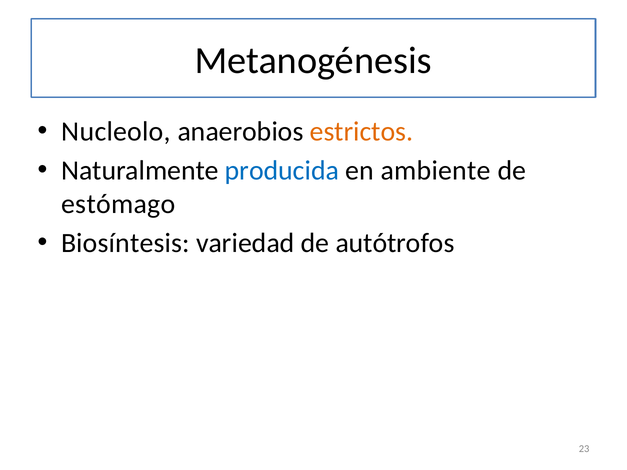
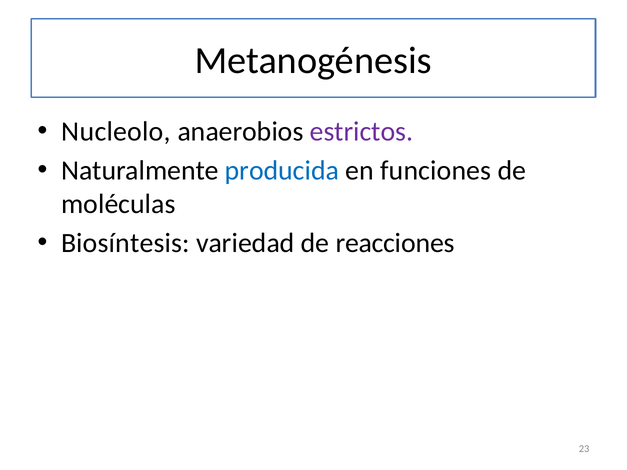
estrictos colour: orange -> purple (362, 132)
ambiente: ambiente -> funciones (436, 171)
estómago: estómago -> moléculas (118, 204)
autótrofos: autótrofos -> reacciones (395, 243)
